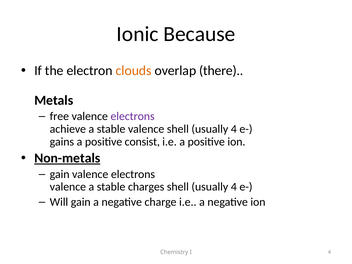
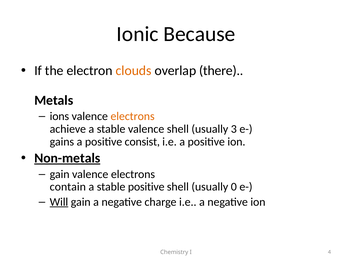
free: free -> ions (59, 116)
electrons colour: purple -> orange (133, 116)
valence shell usually 4: 4 -> 3 (234, 129)
valence: valence -> contain (68, 187)
stable charges: charges -> positive (146, 187)
4: 4 -> 0 (234, 187)
Will underline: none -> present (59, 202)
